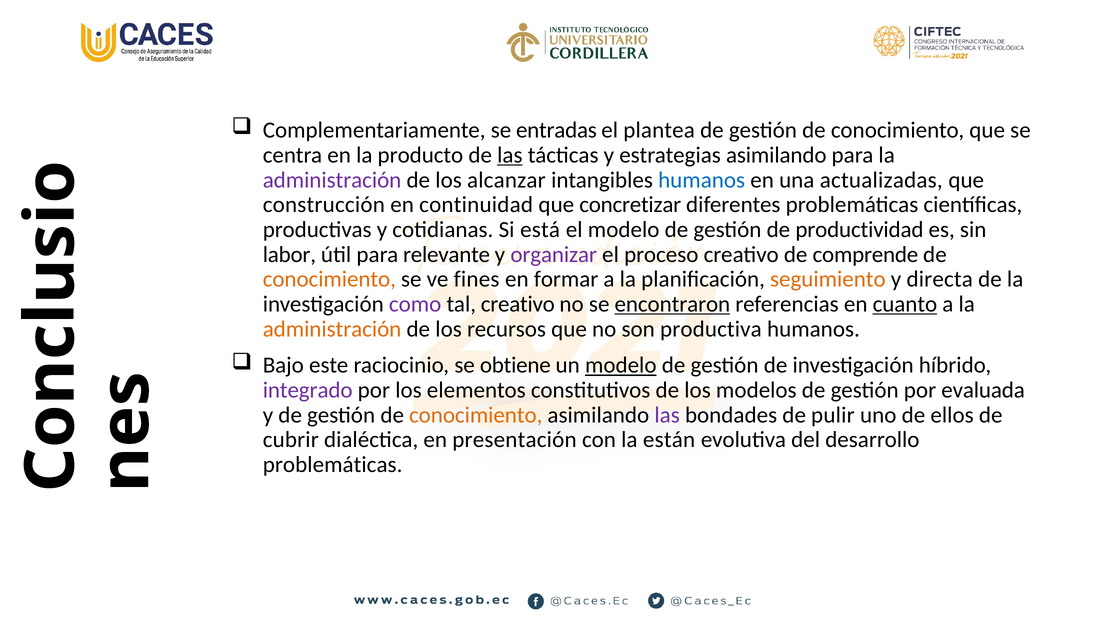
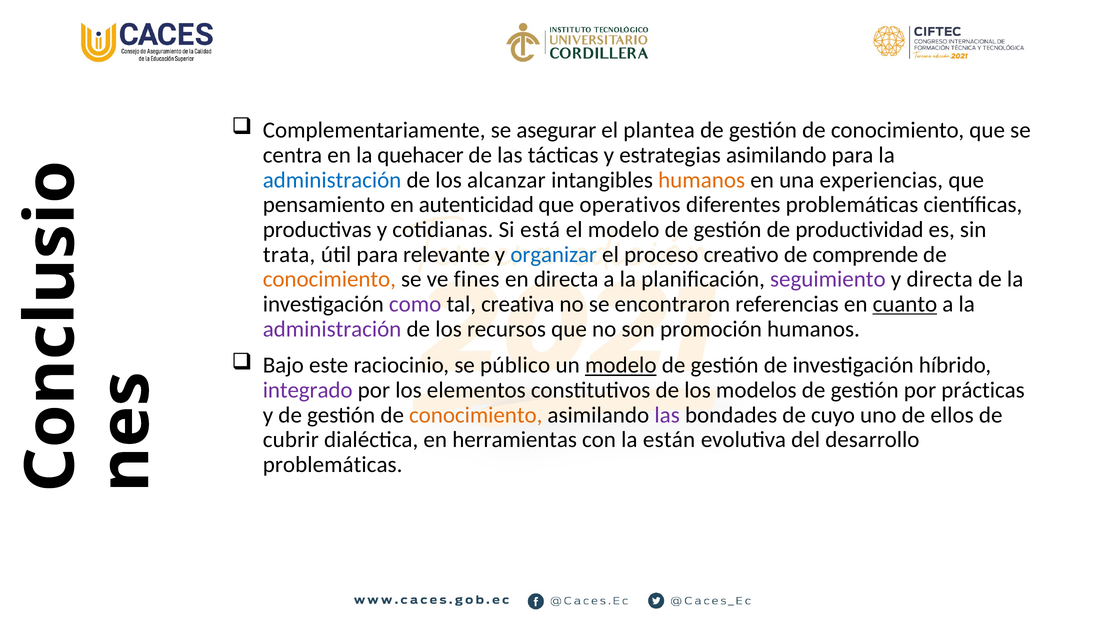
entradas: entradas -> asegurar (556, 130)
producto: producto -> quehacer (421, 155)
las underline: present -> none (510, 155)
administración colour: purple -> blue (332, 180)
humanos colour: blue -> orange (702, 180)
actualizadas: actualizadas -> experiencias (881, 180)
construcción: construcción -> pensamiento (324, 205)
continuidad: continuidad -> autenticidad (476, 205)
concretizar: concretizar -> operativos (630, 205)
labor: labor -> trata (289, 255)
organizar colour: purple -> blue (554, 255)
en formar: formar -> directa (566, 280)
seguimiento colour: orange -> purple (828, 280)
tal creativo: creativo -> creativa (518, 304)
encontraron underline: present -> none (672, 304)
administración colour: orange -> purple (332, 329)
productiva: productiva -> promoción (711, 329)
obtiene: obtiene -> público (515, 366)
evaluada: evaluada -> prácticas (983, 390)
pulir: pulir -> cuyo (833, 415)
presentación: presentación -> herramientas (515, 440)
